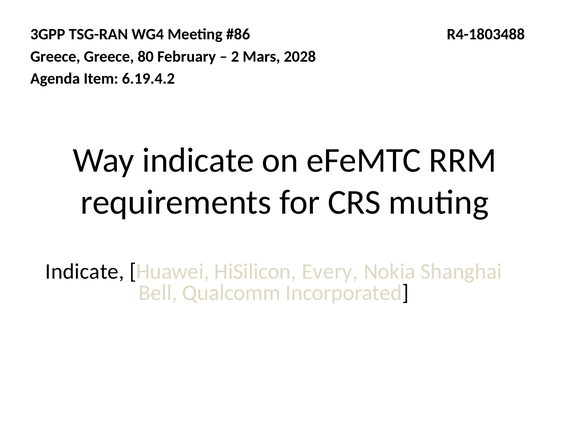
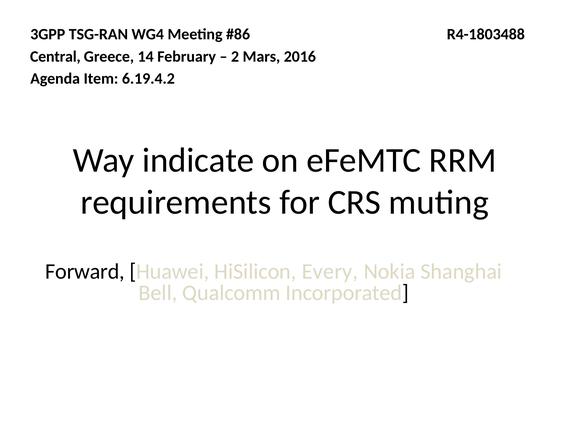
Greece: Greece -> Central (55, 56)
80: 80 -> 14 (146, 56)
2028: 2028 -> 2016 (300, 56)
Indicate: Indicate -> Forward (85, 271)
